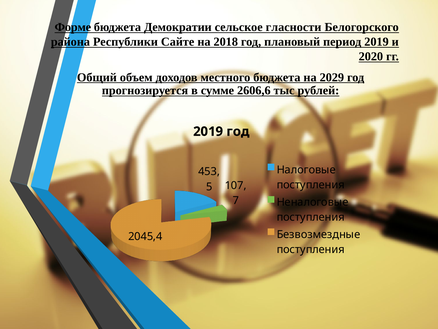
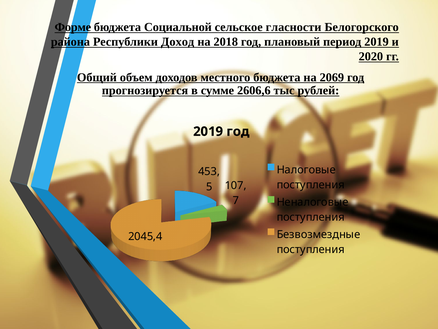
Демократии: Демократии -> Социальной (178, 27)
Сайте: Сайте -> Доход (178, 42)
2029: 2029 -> 2069 (332, 77)
